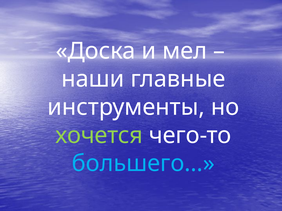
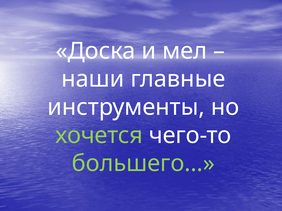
большего… colour: light blue -> light green (143, 164)
